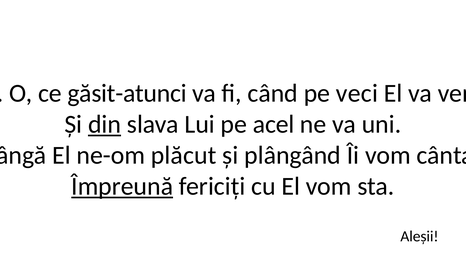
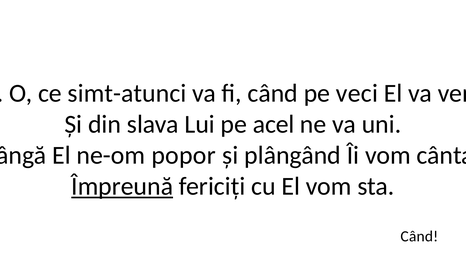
găsit-atunci: găsit-atunci -> simt-atunci (127, 93)
din underline: present -> none (105, 124)
plăcut: plăcut -> popor (184, 155)
Aleșii: Aleșii -> Când (419, 236)
